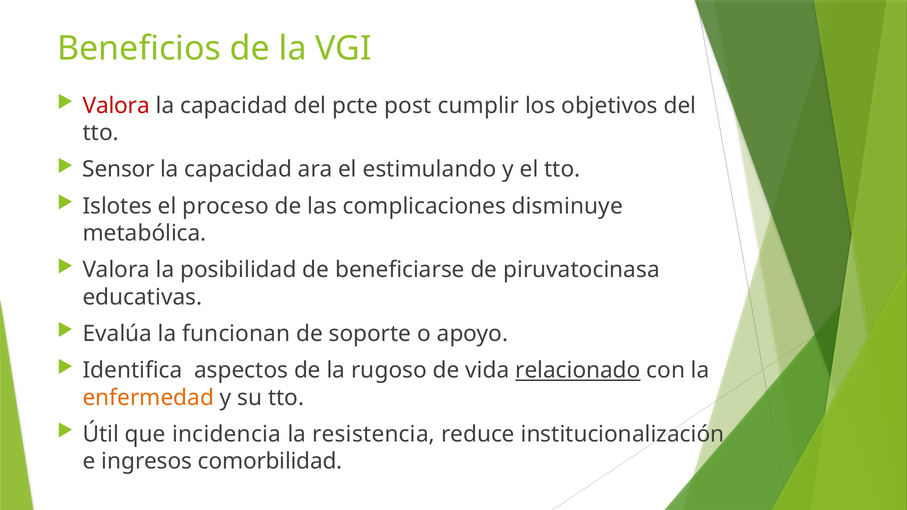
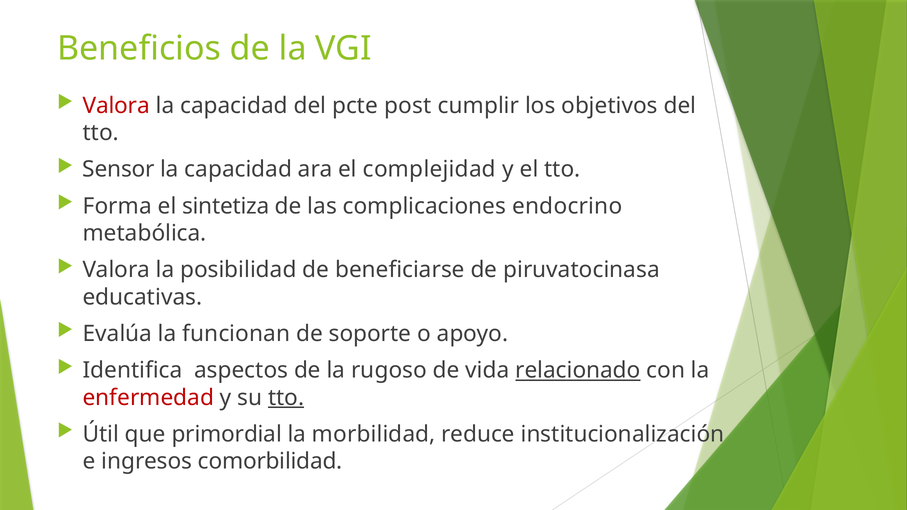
estimulando: estimulando -> complejidad (429, 169)
Islotes: Islotes -> Forma (117, 206)
proceso: proceso -> sintetiza (226, 206)
disminuye: disminuye -> endocrino (567, 206)
enfermedad colour: orange -> red (148, 398)
tto underline: none -> present (286, 398)
incidencia: incidencia -> primordial (227, 434)
resistencia: resistencia -> morbilidad (374, 434)
